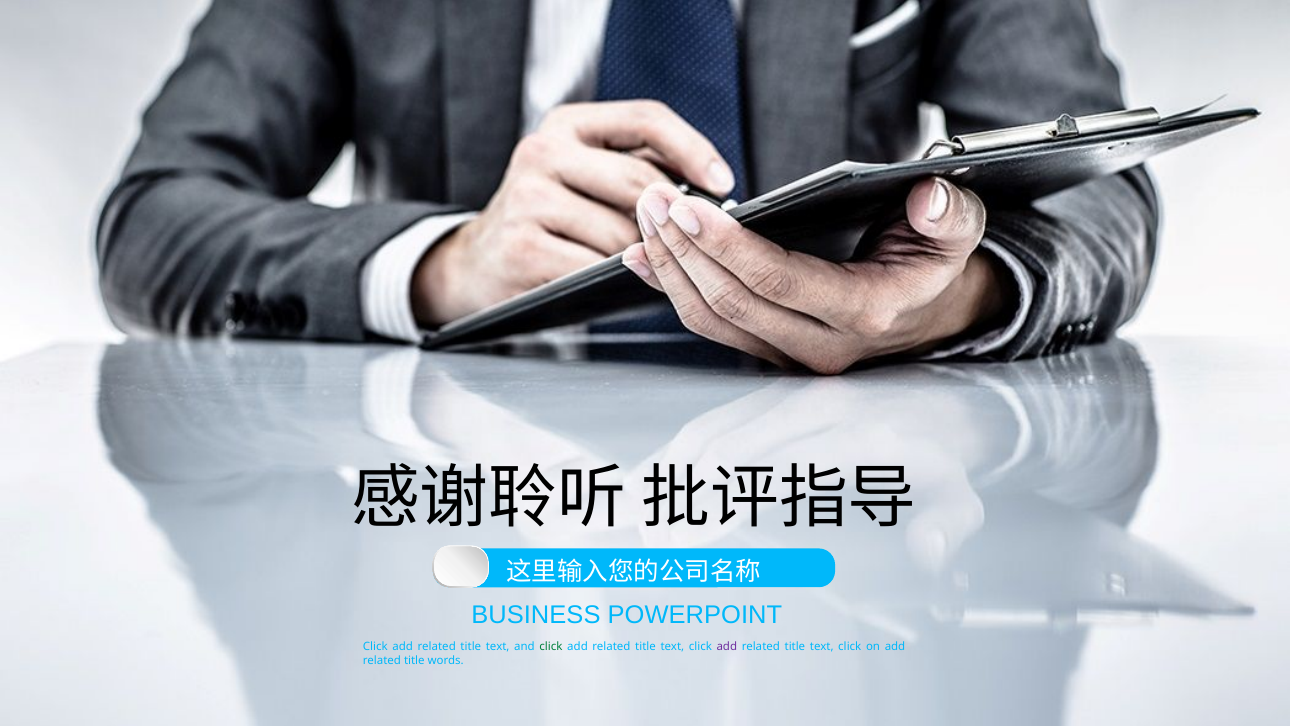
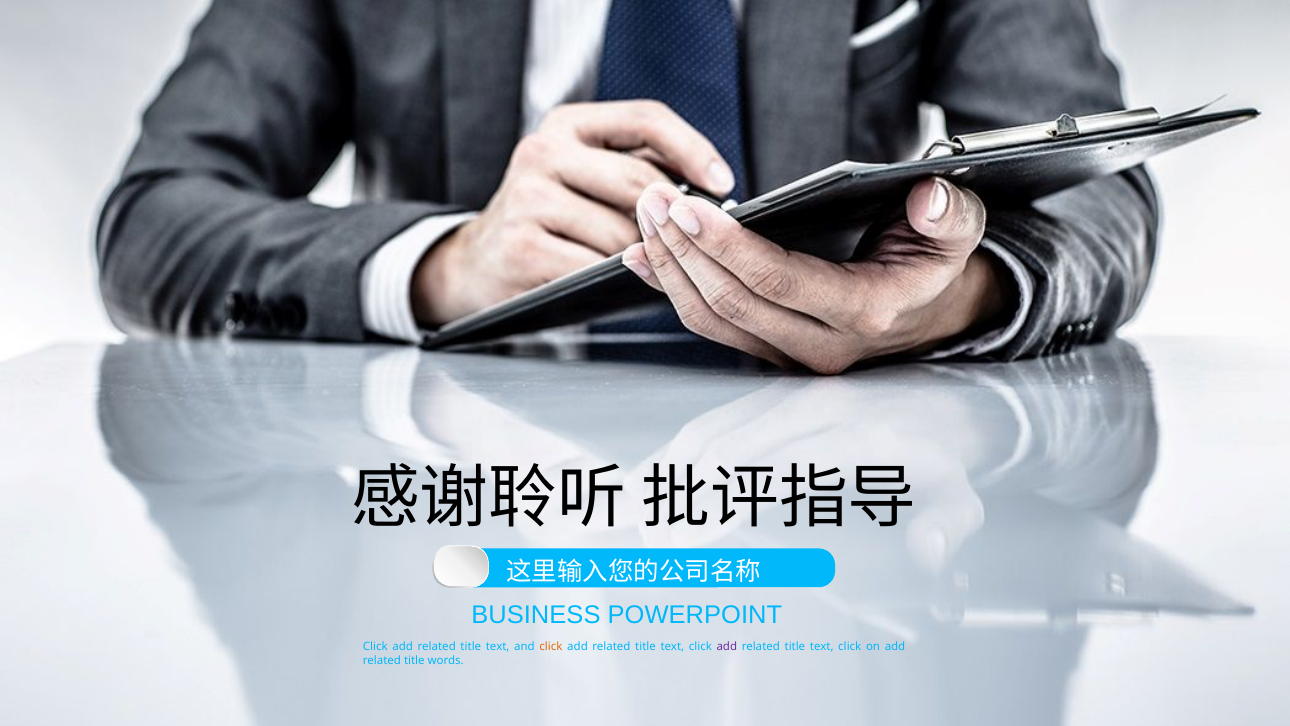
click colour: green -> orange (551, 647)
